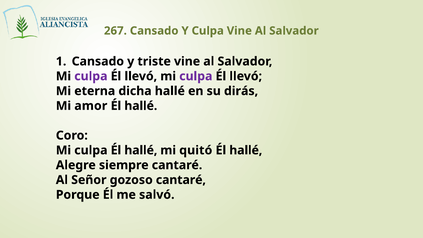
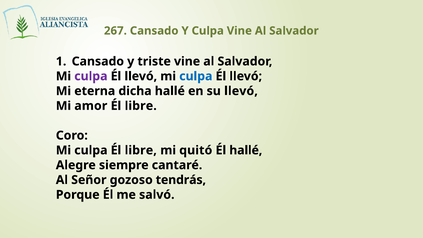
culpa colour: purple -> blue (196, 76)
su dirás: dirás -> llevó (241, 91)
hallé: hallé -> libre (141, 106)
culpa Él hallé: hallé -> libre (141, 150)
gozoso cantaré: cantaré -> tendrás (181, 180)
